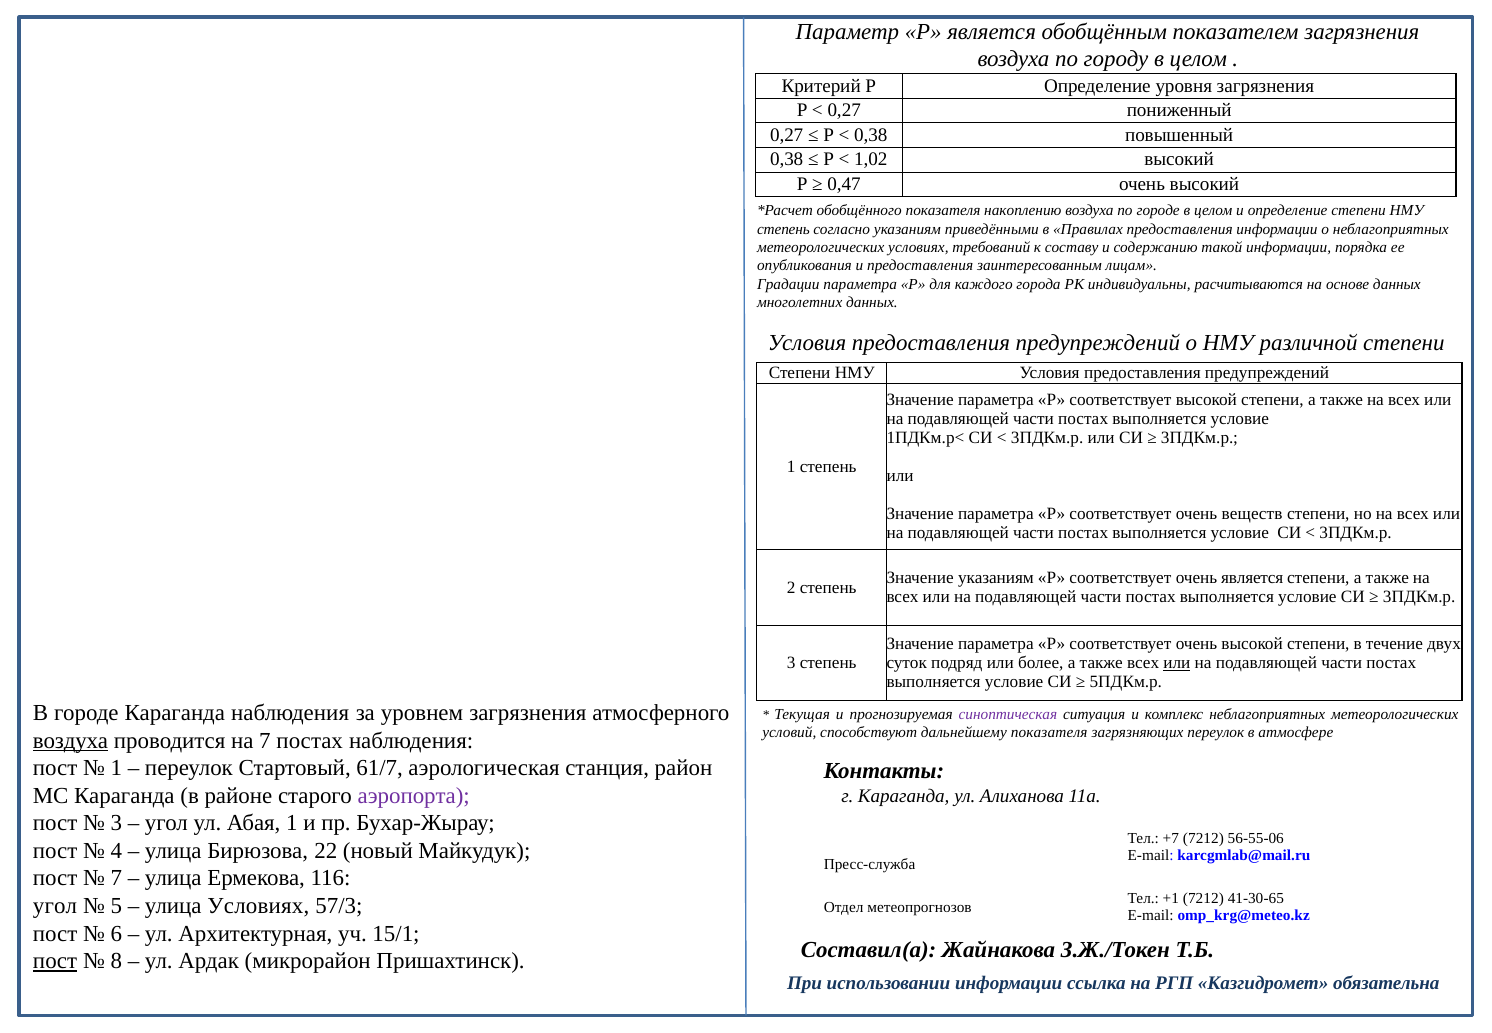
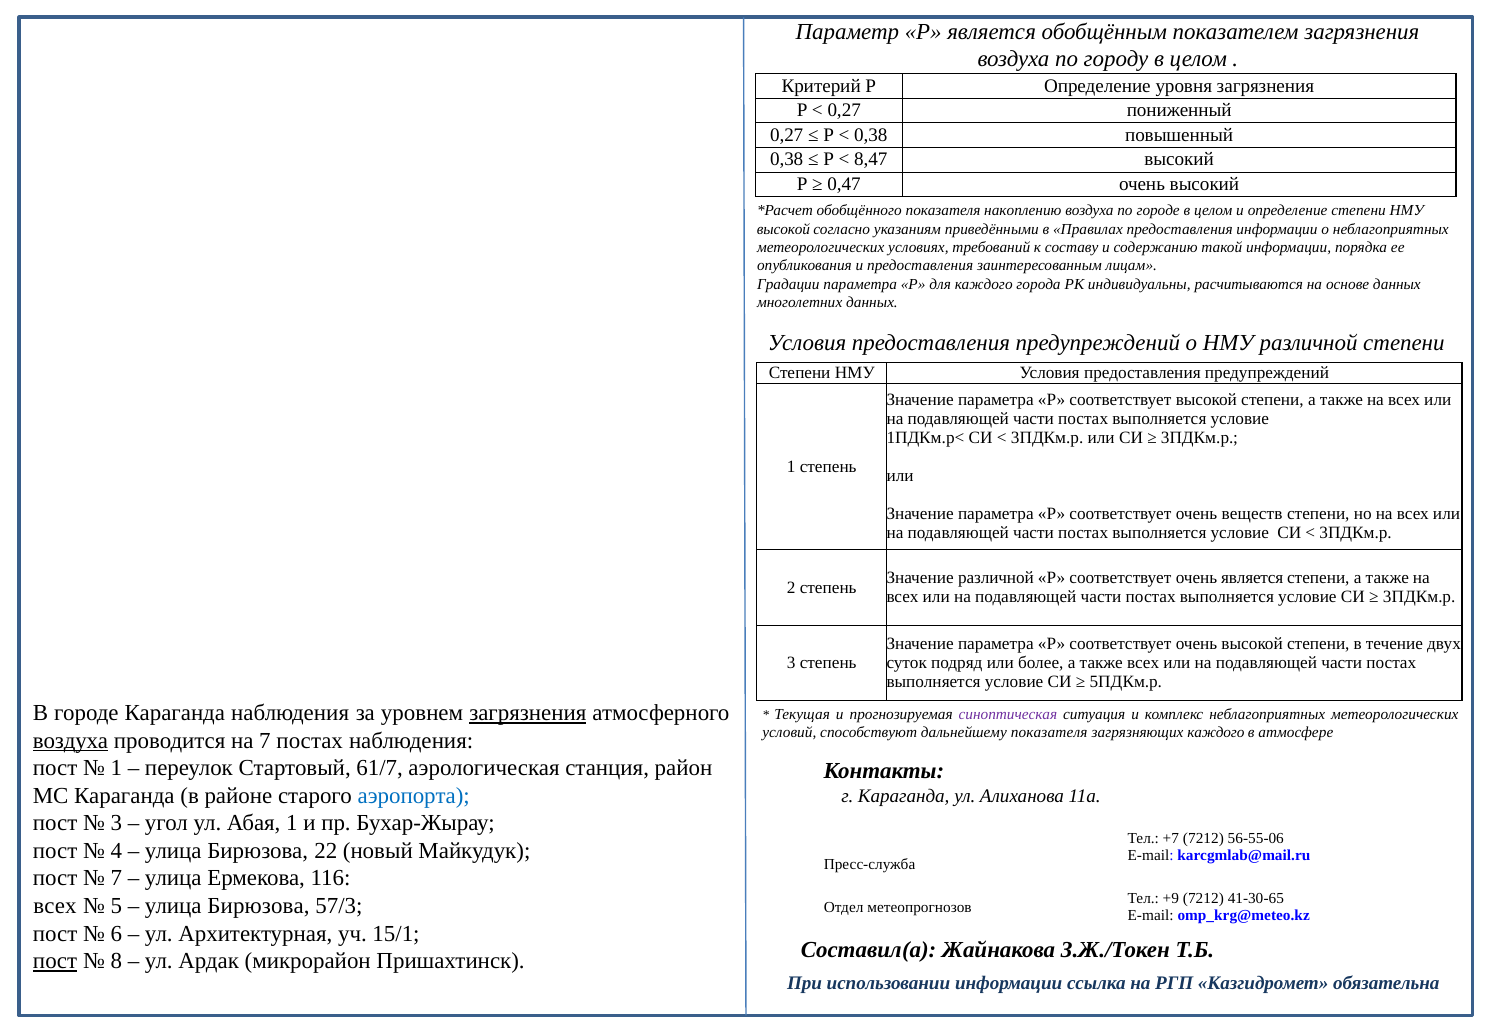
1,02: 1,02 -> 8,47 (871, 160)
степень: степень -> высокой (783, 229)
Значение указаниям: указаниям -> различной (996, 578)
или underline: present -> none (1177, 663)
загрязнения underline: none -> present (528, 713)
загрязняющих переулок: переулок -> каждого (1216, 732)
аэропорта colour: purple -> blue (414, 796)
+1: +1 -> +9 (1171, 898)
угол: угол -> всех (55, 906)
Условиях: Условиях -> Бирюзова (258, 906)
